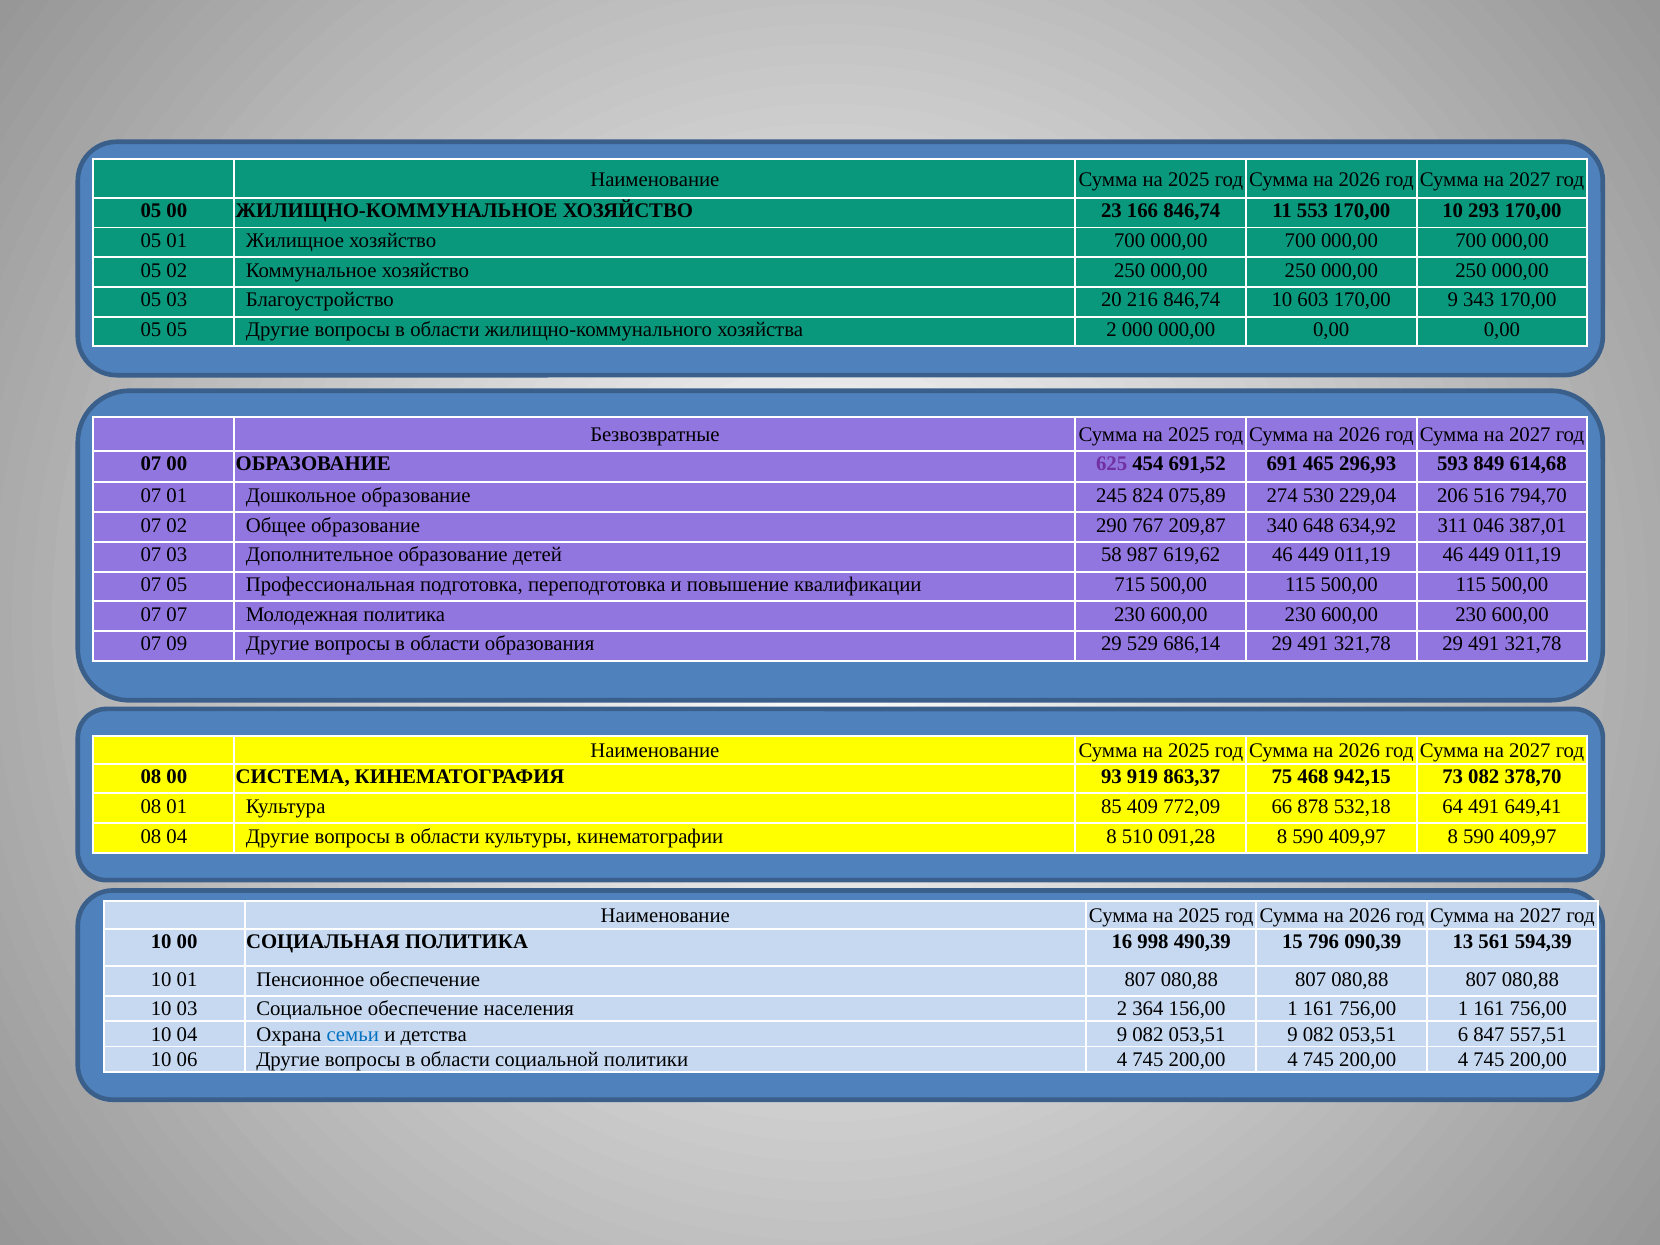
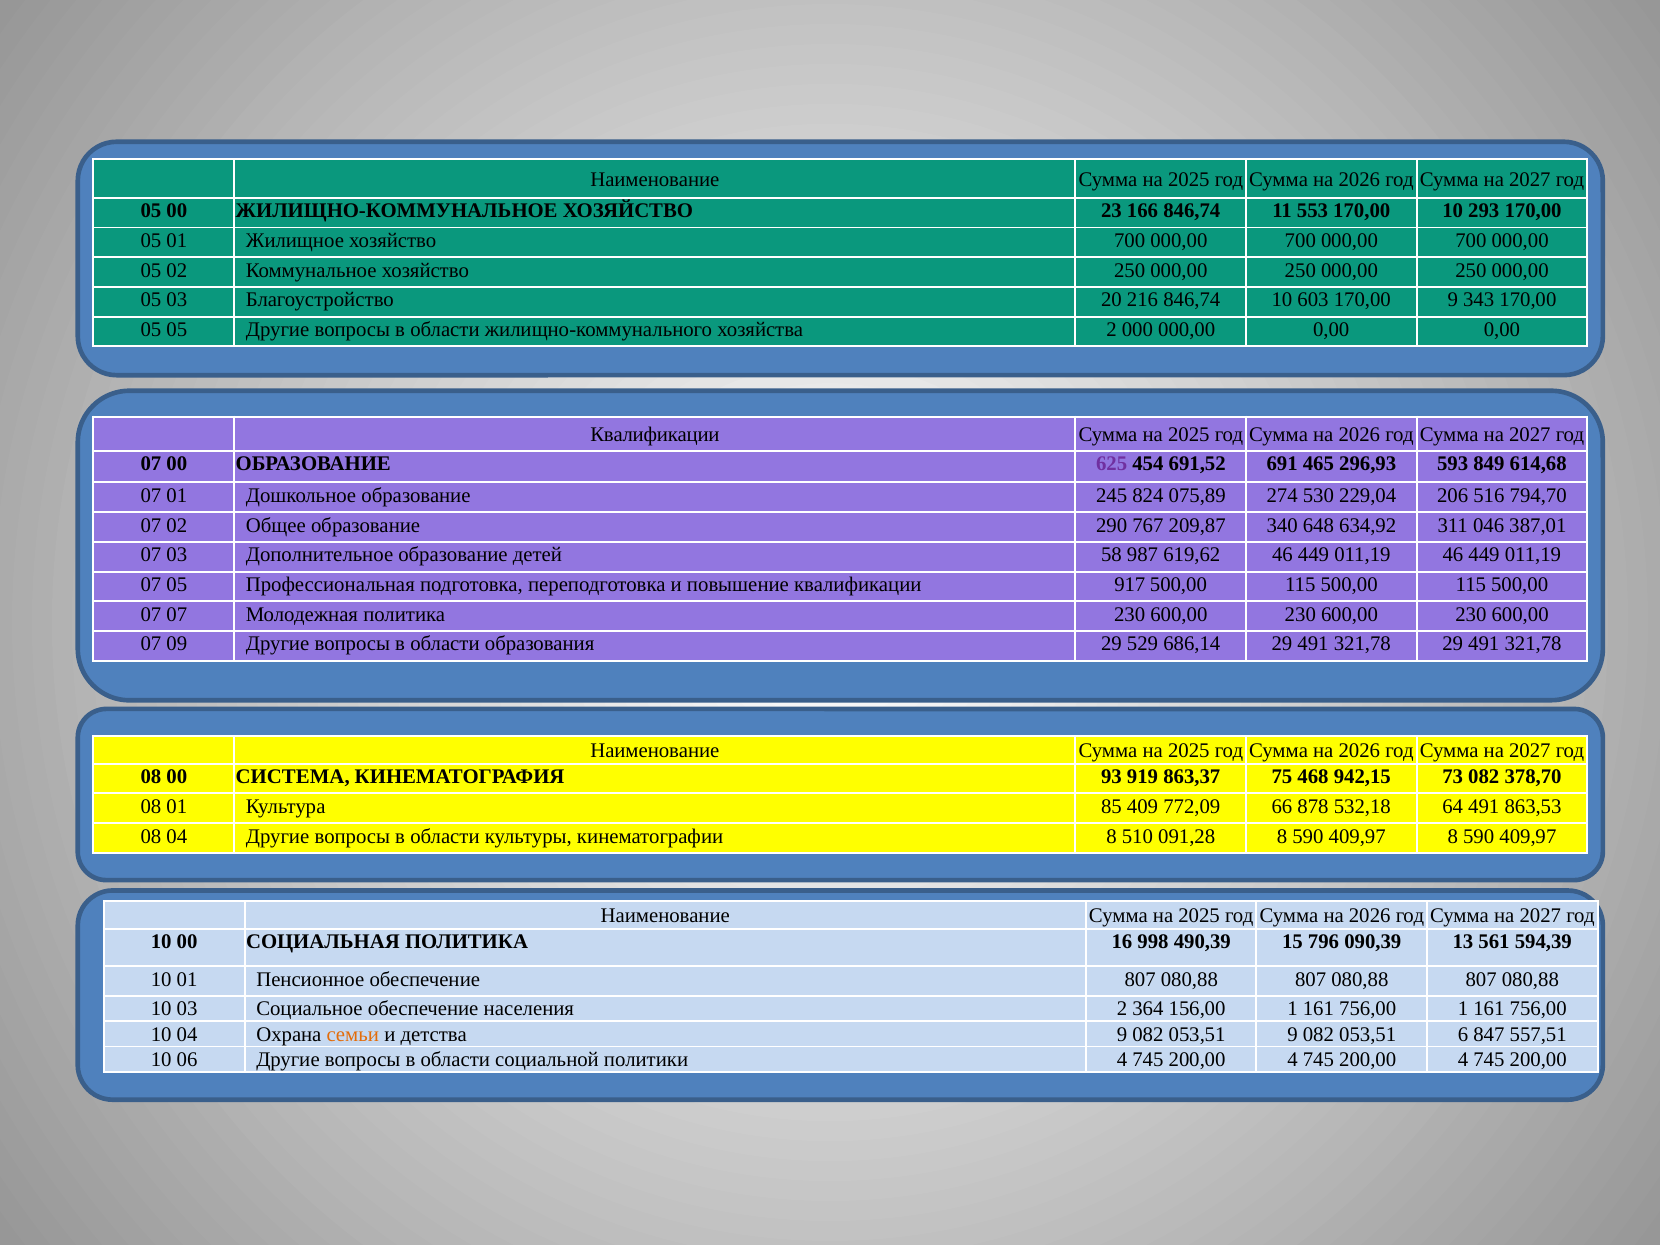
Безвозвратные: Безвозвратные -> Квалификации (655, 435)
715: 715 -> 917 (1130, 585)
649,41: 649,41 -> 863,53 (1533, 807)
семьи colour: blue -> orange (353, 1034)
